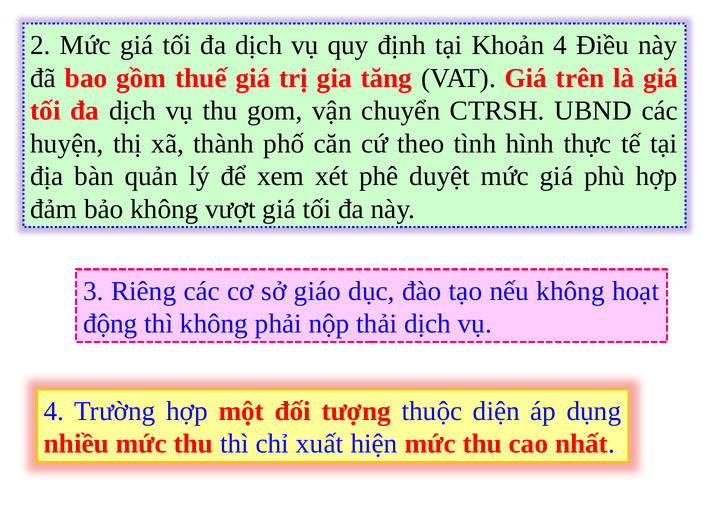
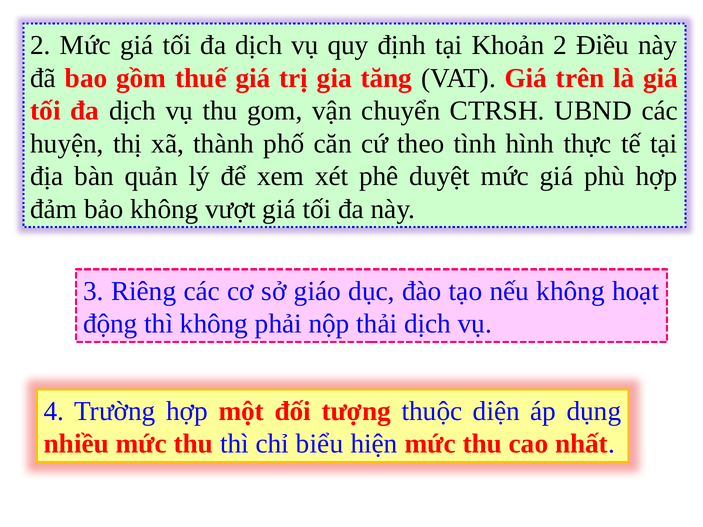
Khoản 4: 4 -> 2 (560, 45)
xuất: xuất -> biểu (320, 444)
